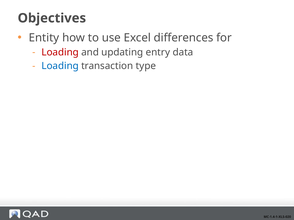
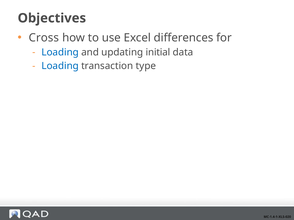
Entity: Entity -> Cross (44, 38)
Loading colour: red -> blue (60, 52)
entry: entry -> initial (158, 52)
